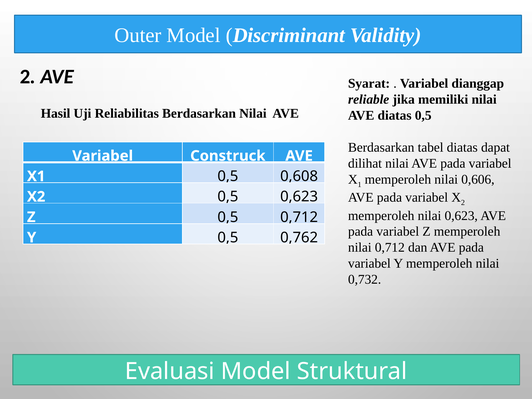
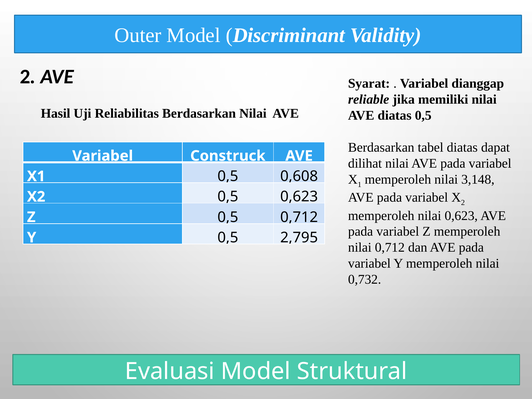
0,606: 0,606 -> 3,148 (478, 179)
0,762: 0,762 -> 2,795 (299, 238)
